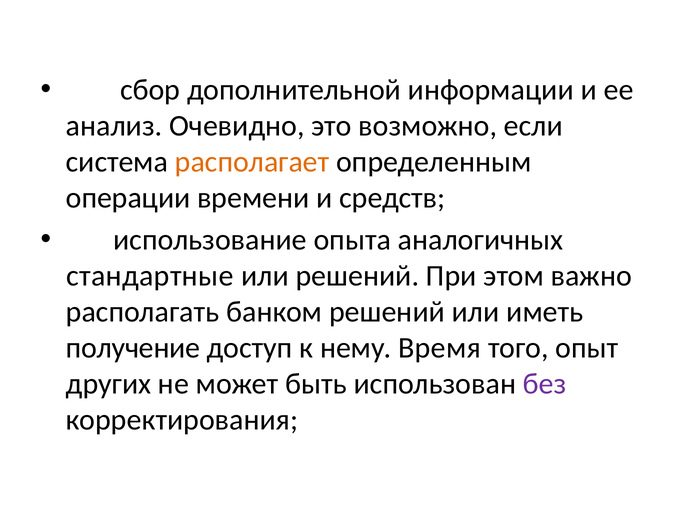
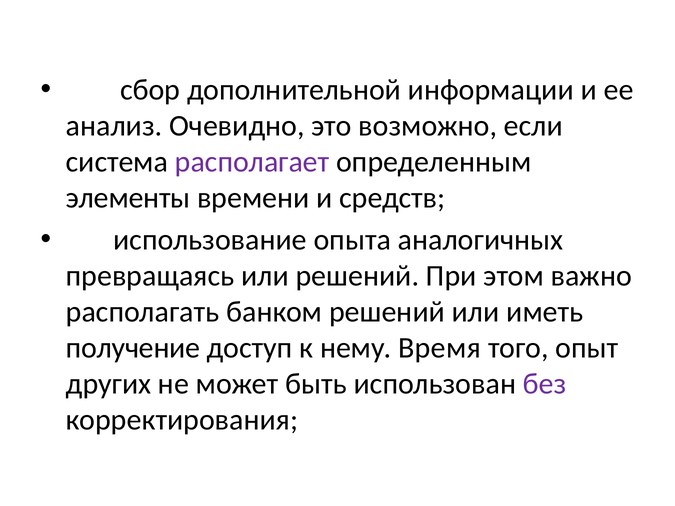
располагает colour: orange -> purple (252, 162)
операции: операции -> элементы (128, 198)
стандартные: стандартные -> превращаясь (150, 276)
